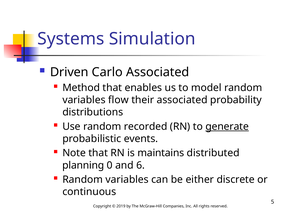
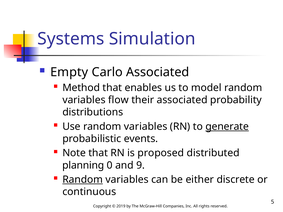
Driven: Driven -> Empty (69, 72)
Use random recorded: recorded -> variables (146, 127)
maintains: maintains -> proposed (161, 153)
6: 6 -> 9 (141, 165)
Random underline: none -> present (83, 180)
